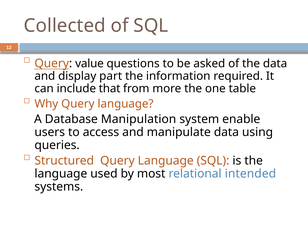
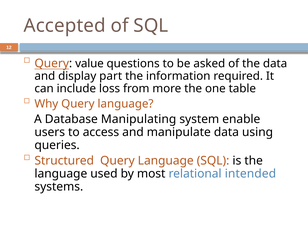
Collected: Collected -> Accepted (65, 26)
that: that -> loss (110, 89)
Manipulation: Manipulation -> Manipulating (139, 119)
